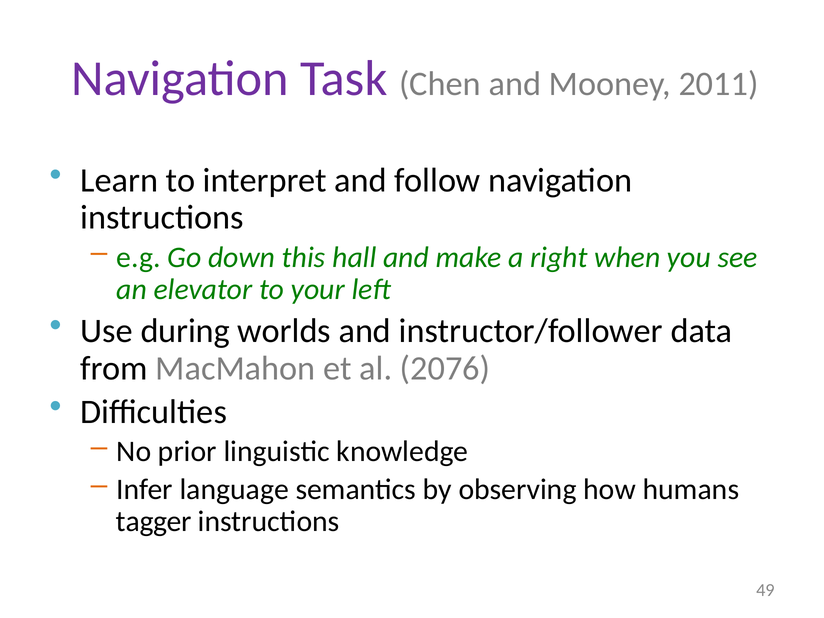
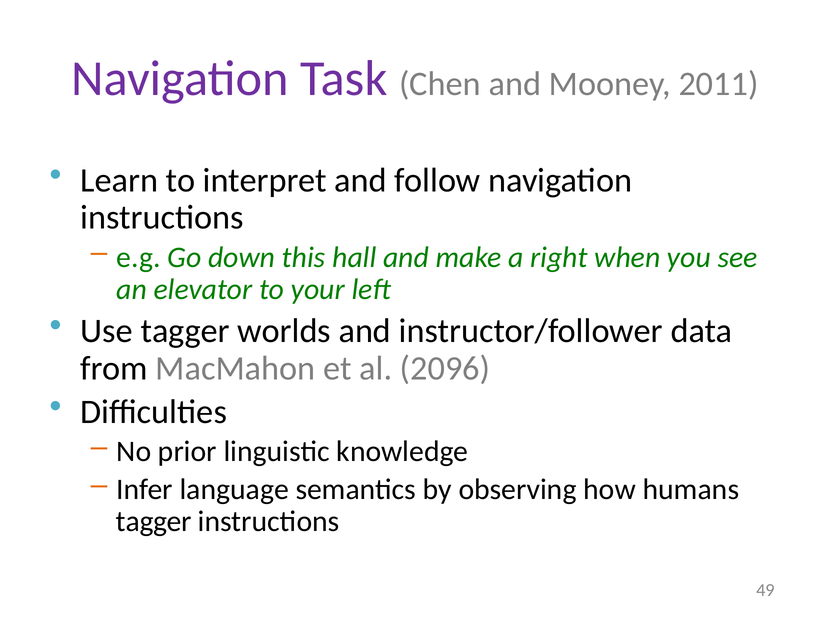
Use during: during -> tagger (185, 331)
2076: 2076 -> 2096 (445, 368)
